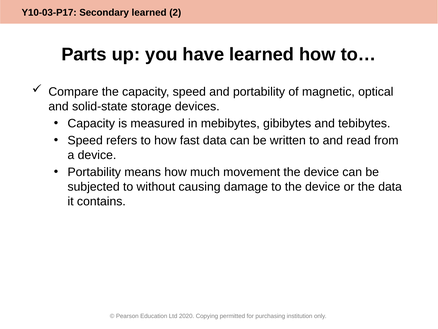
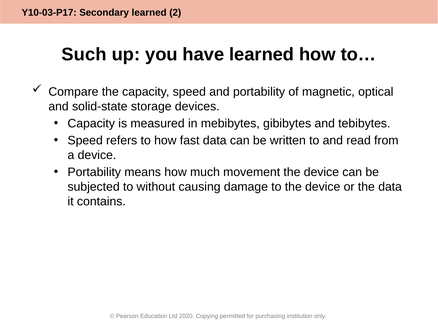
Parts: Parts -> Such (84, 54)
